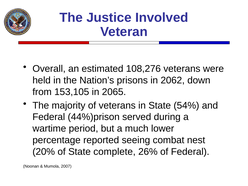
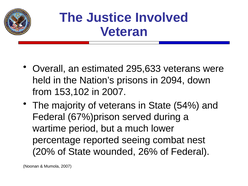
108,276: 108,276 -> 295,633 (143, 69)
2062: 2062 -> 2094 (173, 80)
153,105: 153,105 -> 153,102 (72, 92)
in 2065: 2065 -> 2007 (114, 92)
44%)prison: 44%)prison -> 67%)prison (94, 117)
complete: complete -> wounded (114, 152)
